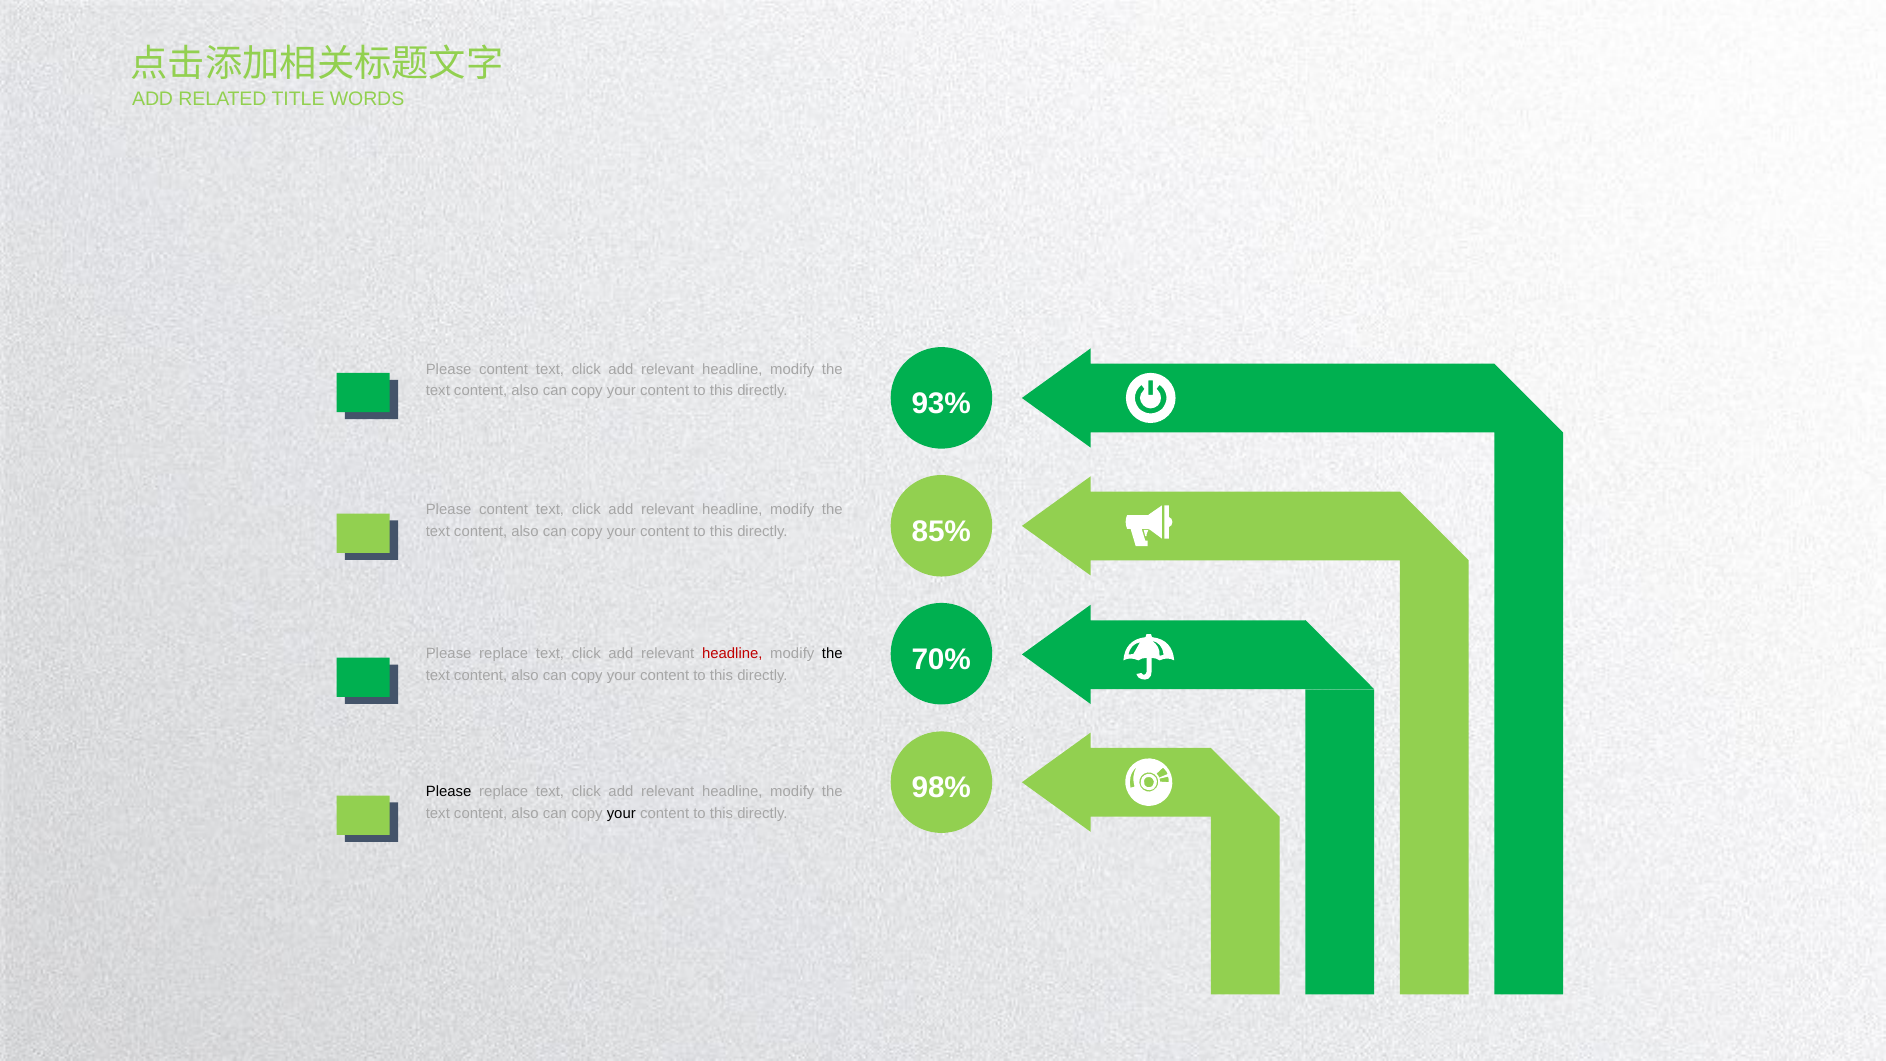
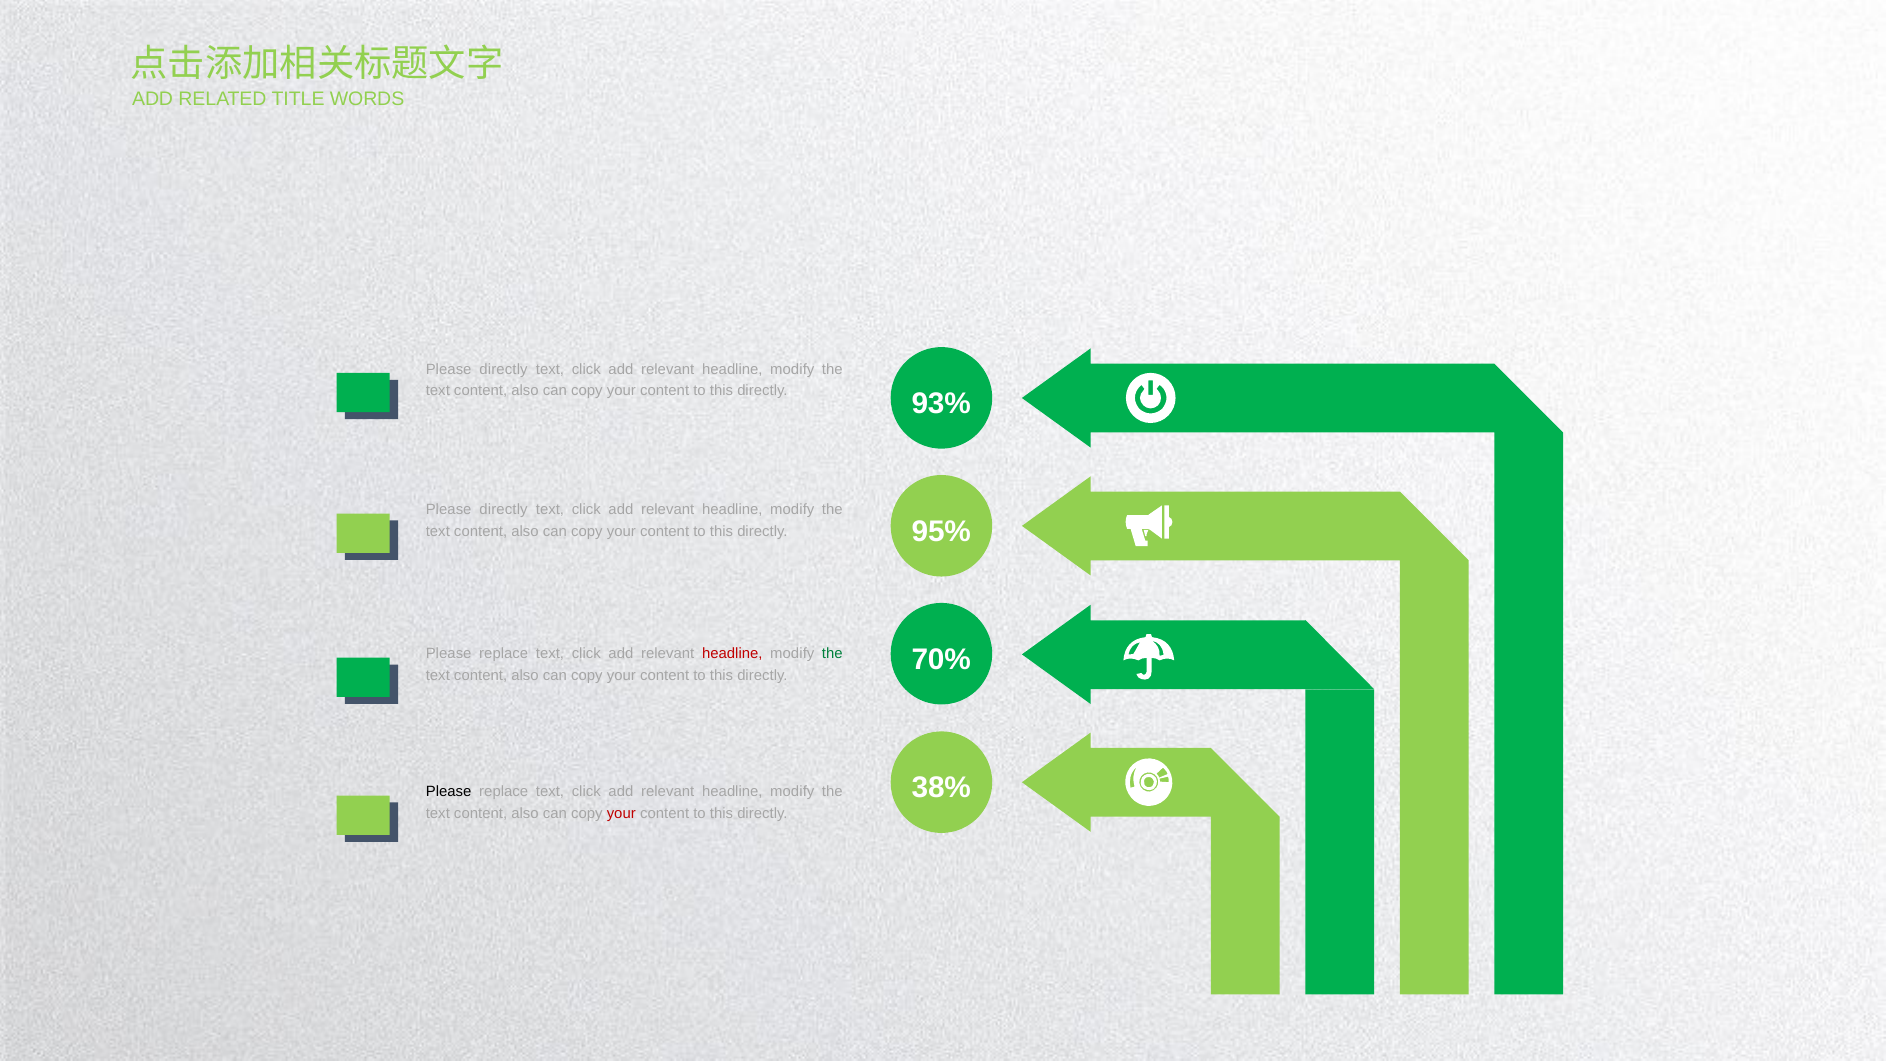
content: content -> directly (504, 369)
content: content -> directly (504, 510)
85%: 85% -> 95% (941, 531)
the colour: black -> green (832, 654)
98%: 98% -> 38% (941, 788)
your colour: black -> red (621, 813)
